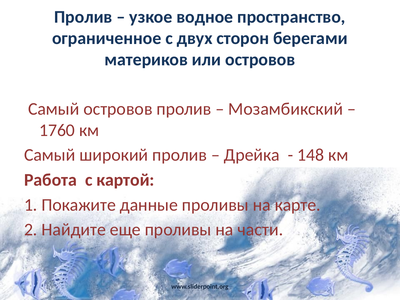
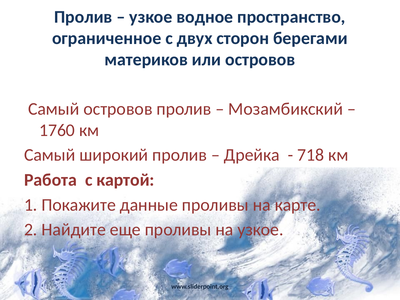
148: 148 -> 718 (311, 155)
на части: части -> узкое (260, 230)
